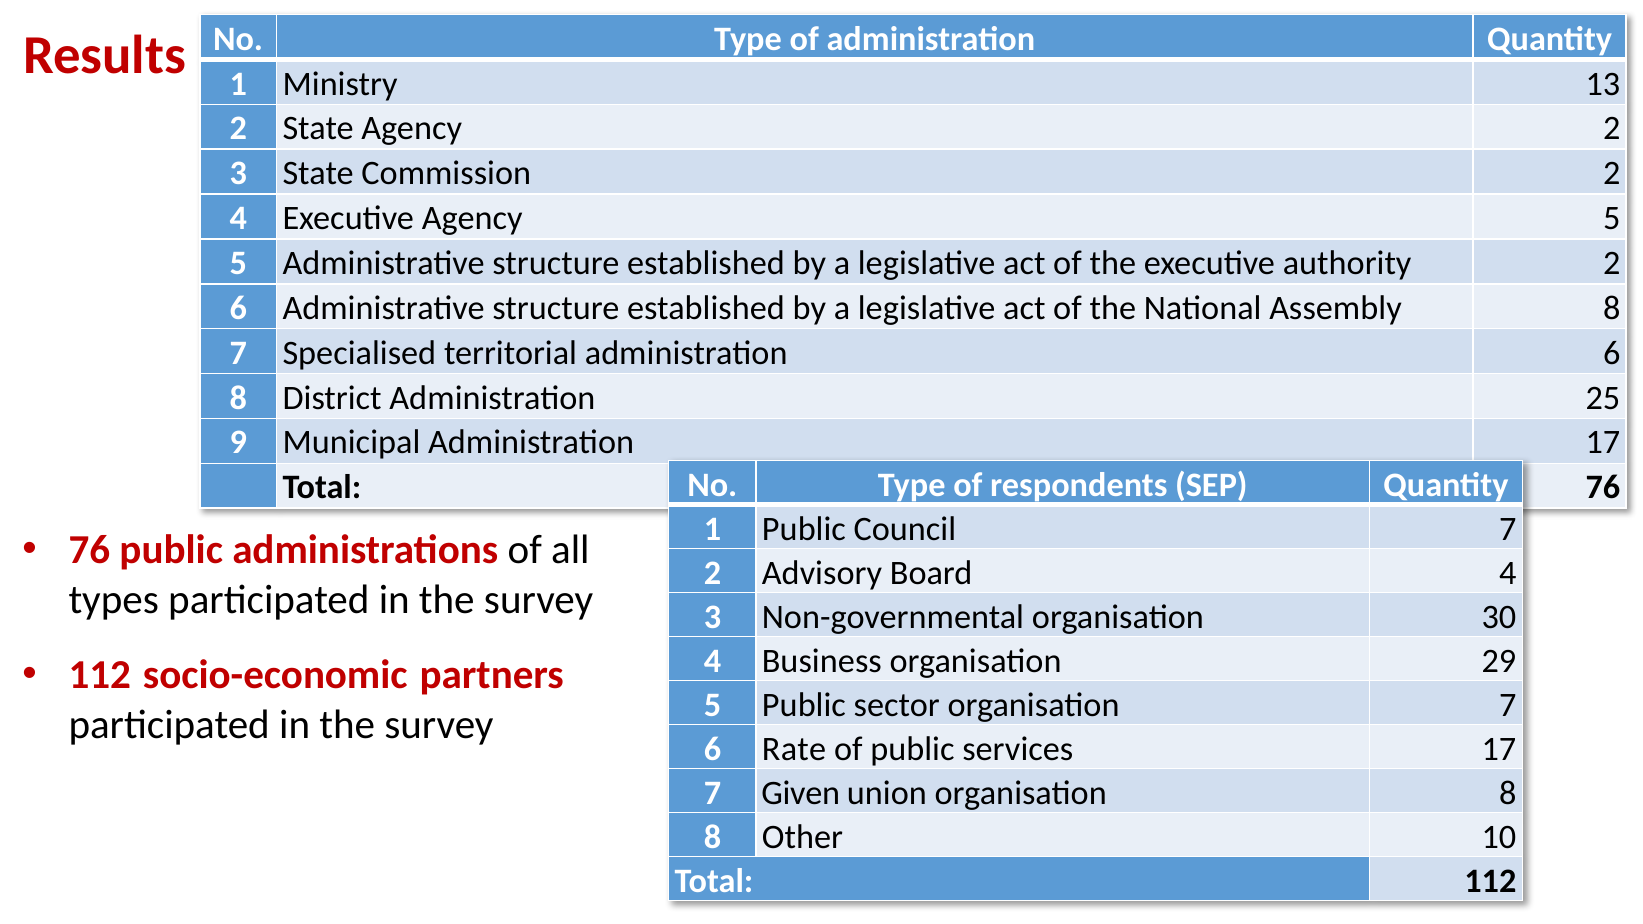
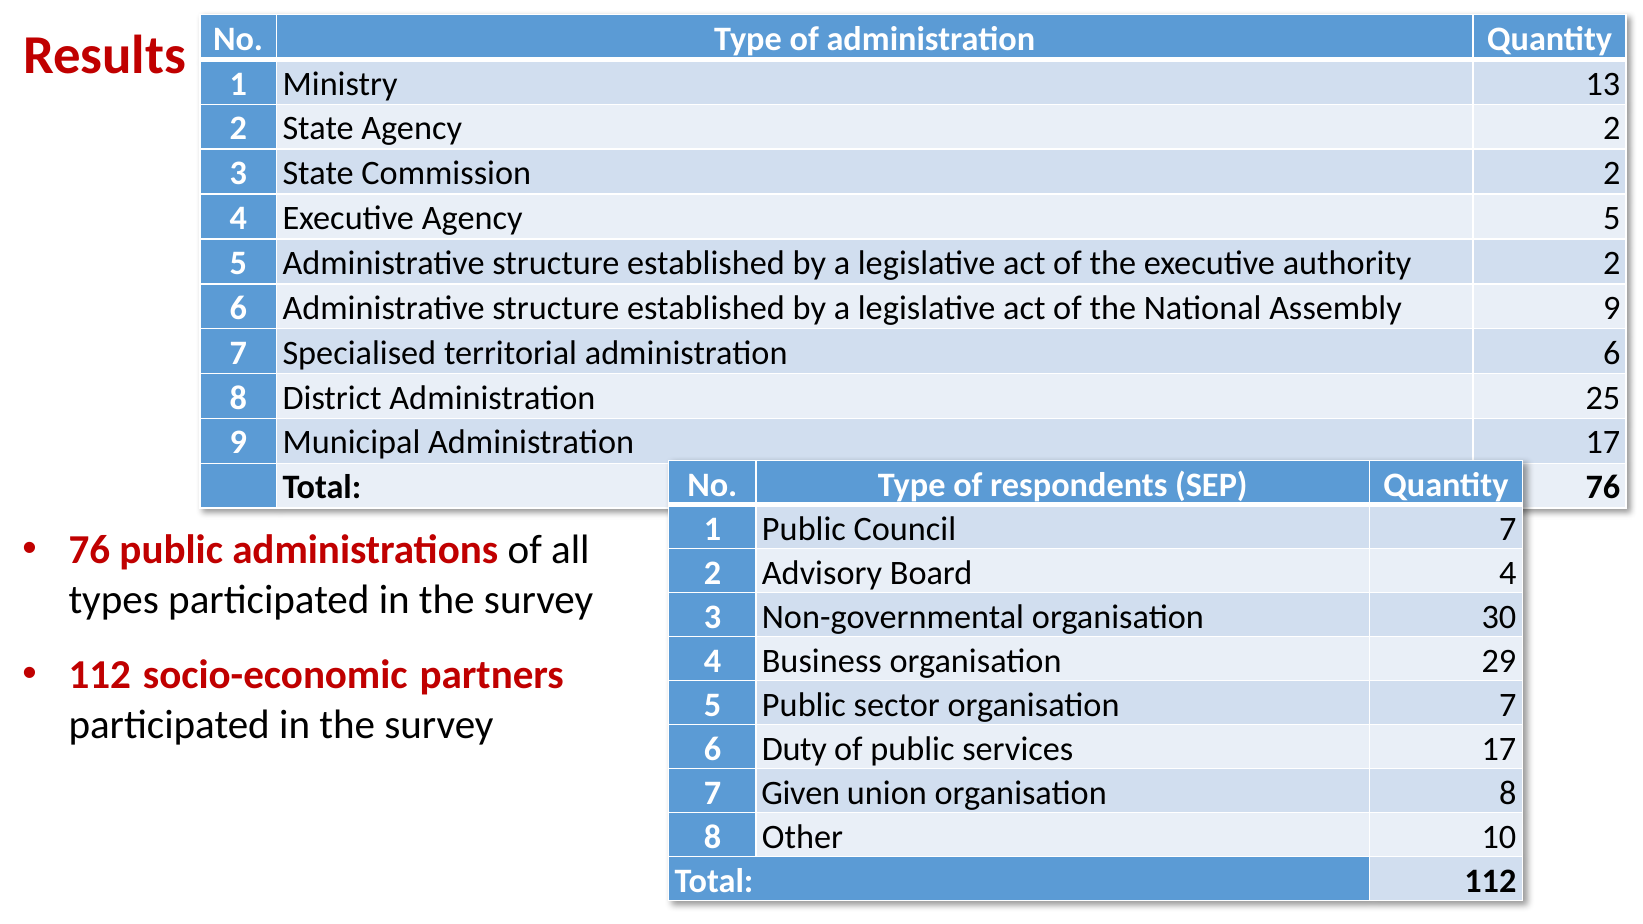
Assembly 8: 8 -> 9 (1612, 308)
Rate: Rate -> Duty (794, 749)
